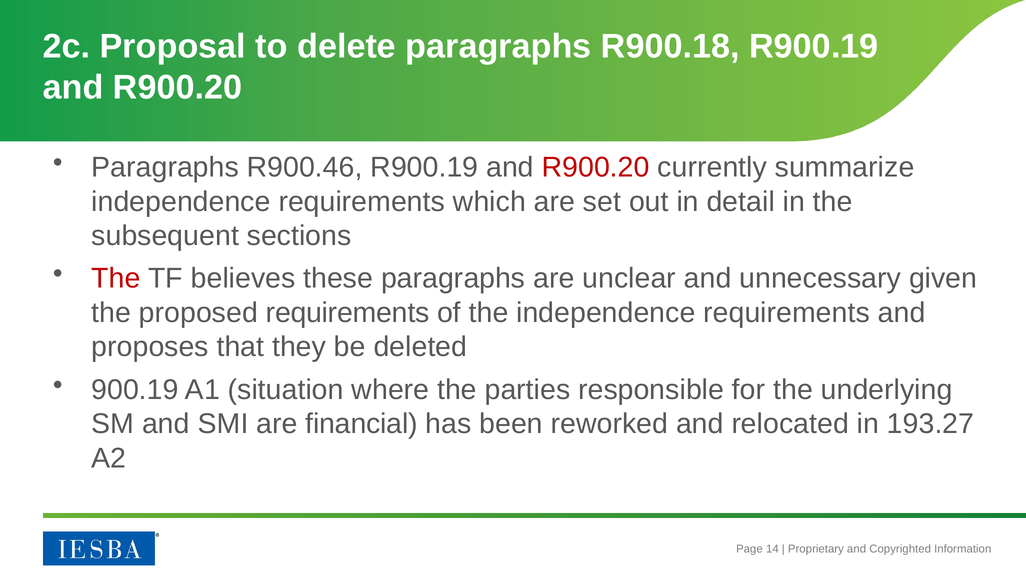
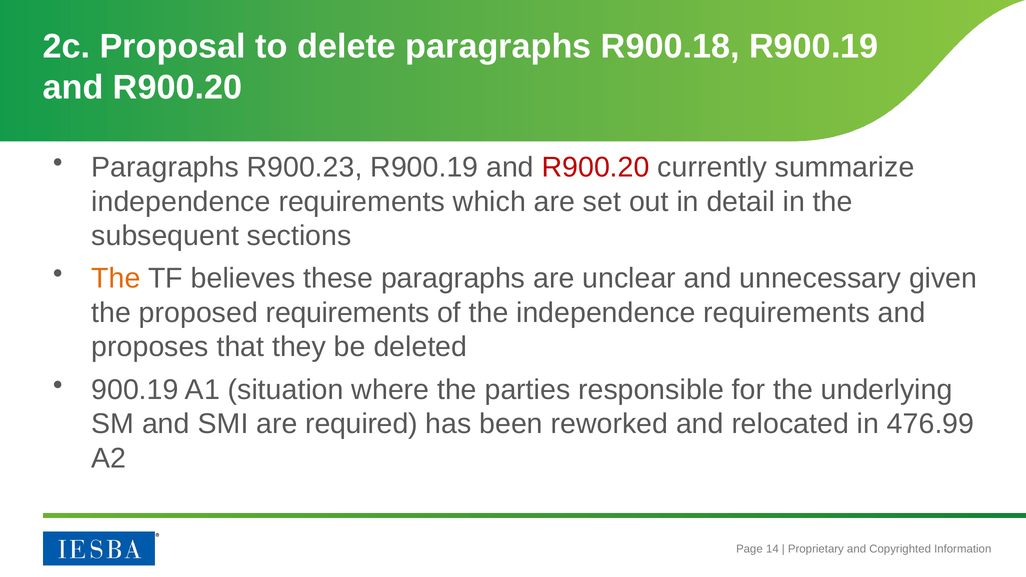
R900.46: R900.46 -> R900.23 (305, 167)
The colour: red -> orange (116, 279)
financial: financial -> required (362, 424)
193.27: 193.27 -> 476.99 (931, 424)
